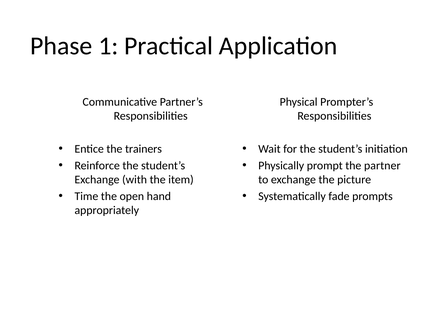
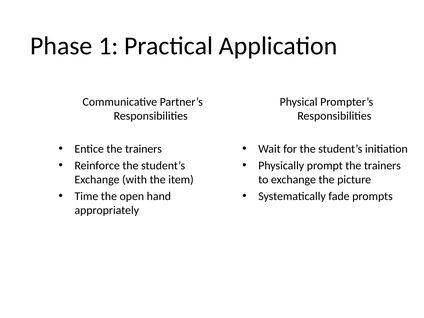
prompt the partner: partner -> trainers (382, 165)
